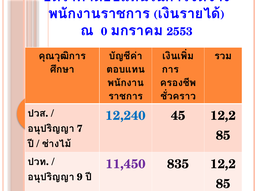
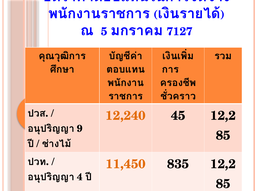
0: 0 -> 5 (104, 32)
2553: 2553 -> 7127 (180, 32)
12,240 colour: blue -> orange (126, 116)
7: 7 -> 9 (80, 129)
11,450 colour: purple -> orange (126, 164)
9: 9 -> 4 (80, 177)
